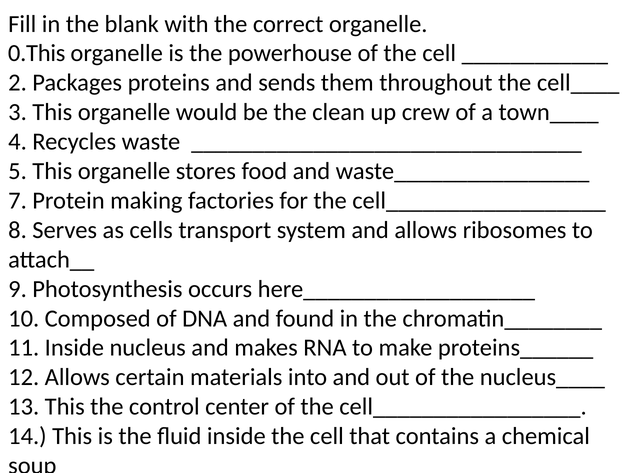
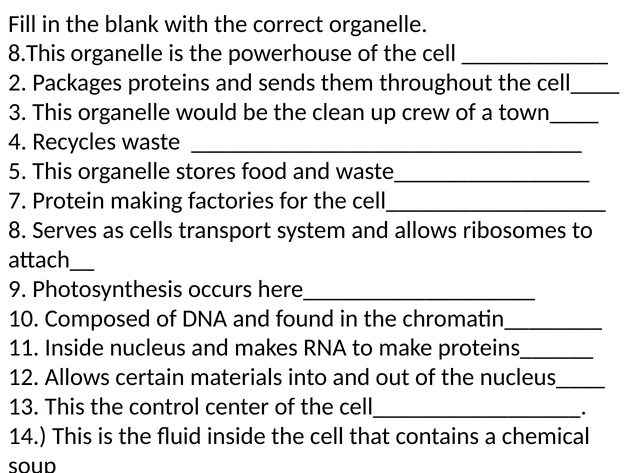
0.This: 0.This -> 8.This (37, 53)
